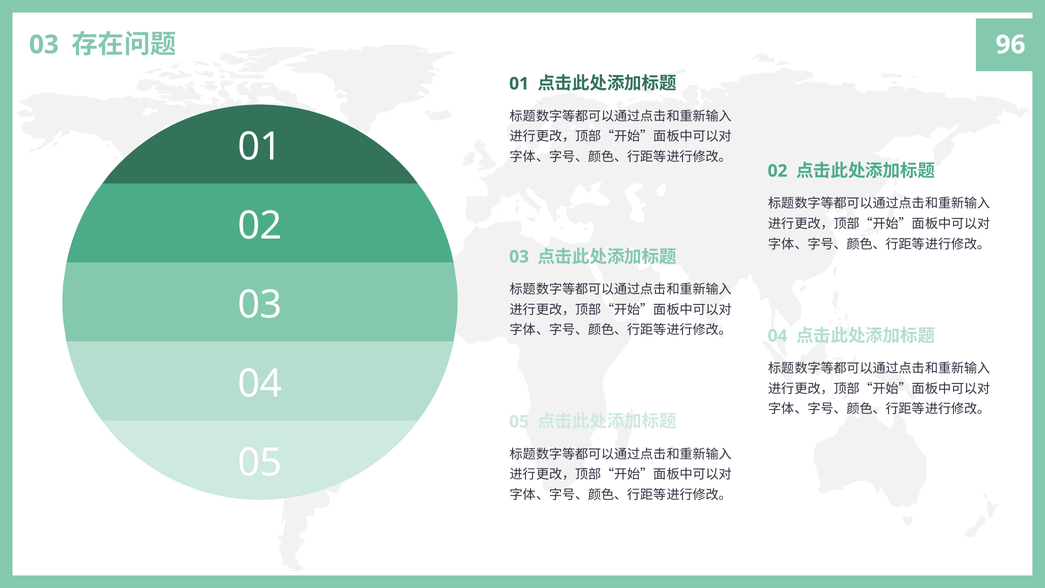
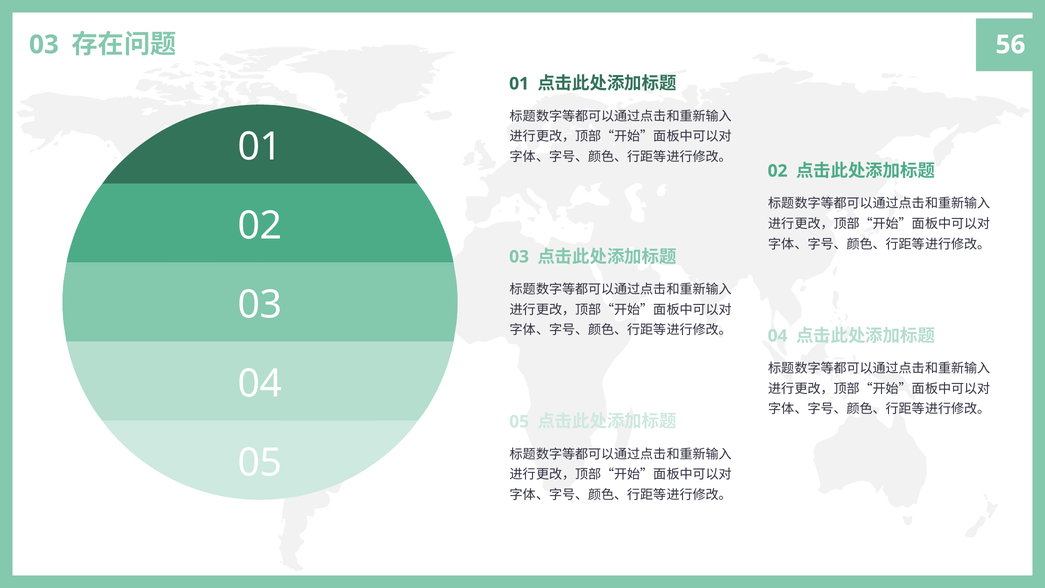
96: 96 -> 56 (1011, 45)
